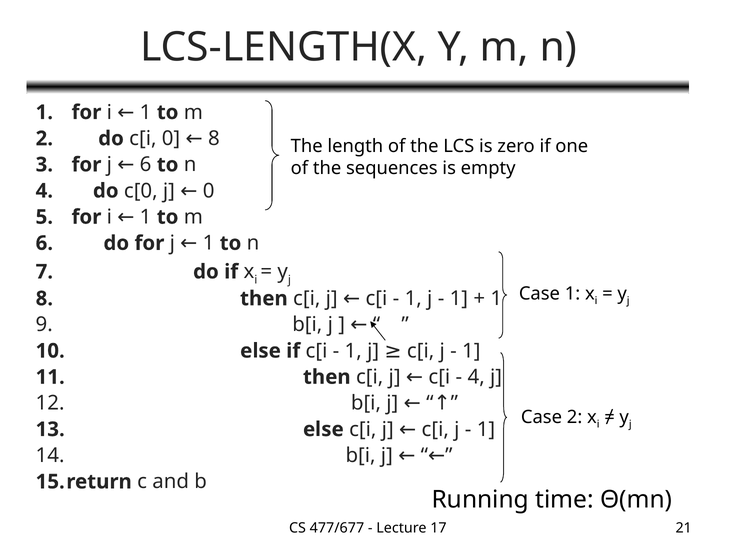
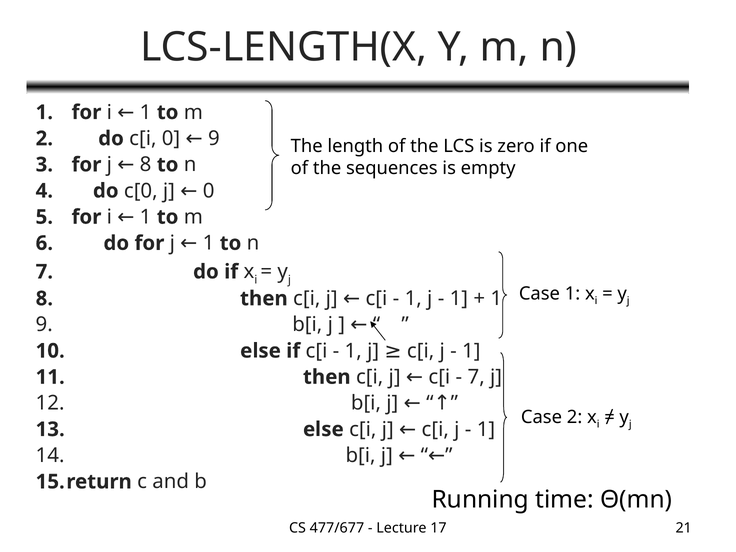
0 8: 8 -> 9 (214, 139)
for j 6: 6 -> 8 (146, 165)
4: 4 -> 7 (476, 377)
